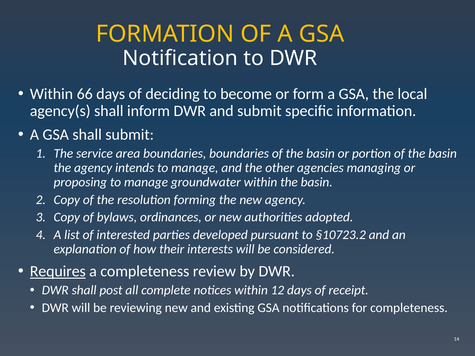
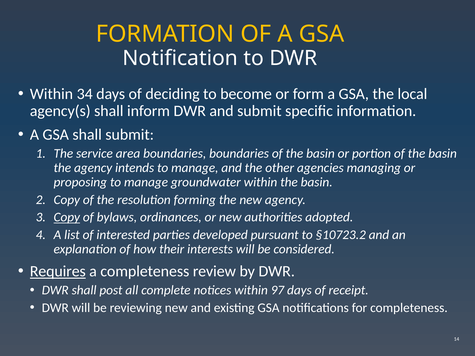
66: 66 -> 34 (85, 94)
Copy underline: none -> present (67, 217)
12: 12 -> 97 (277, 290)
